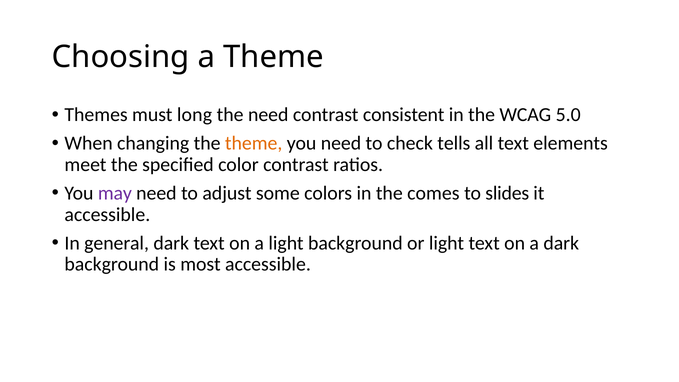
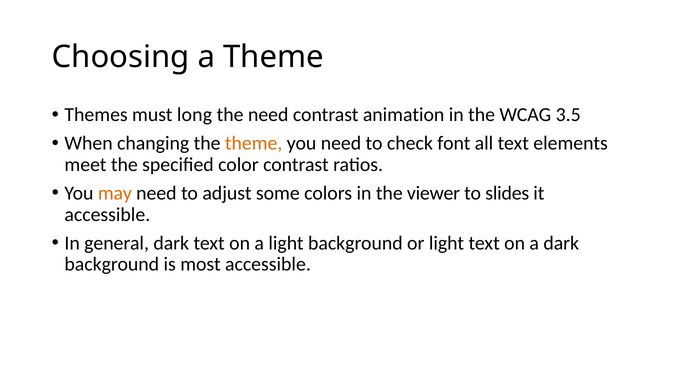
consistent: consistent -> animation (404, 115)
5.0: 5.0 -> 3.5 (568, 115)
tells: tells -> font (454, 143)
may colour: purple -> orange (115, 193)
comes: comes -> viewer (434, 193)
